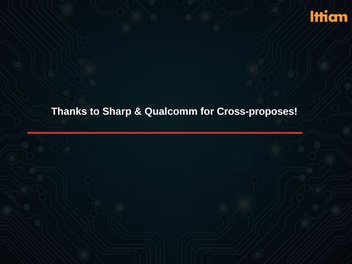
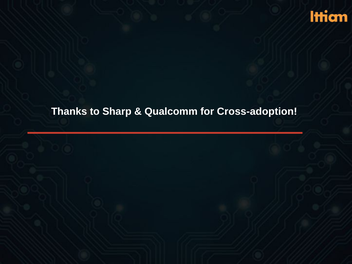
Cross-proposes: Cross-proposes -> Cross-adoption (257, 111)
